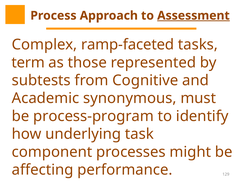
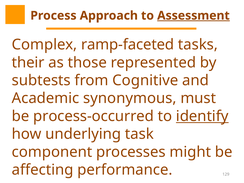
term: term -> their (28, 62)
process-program: process-program -> process-occurred (94, 116)
identify underline: none -> present (202, 116)
